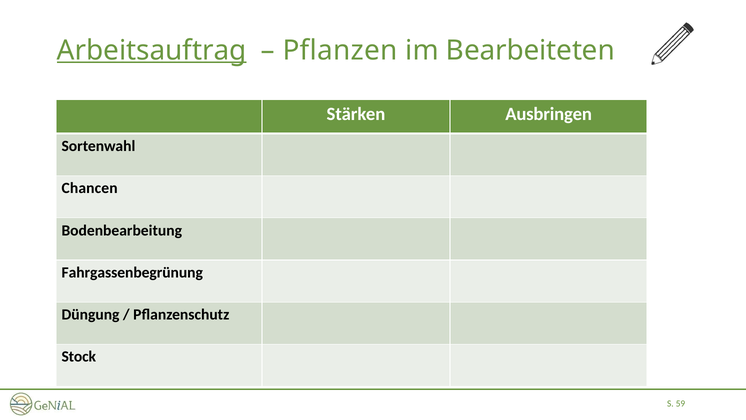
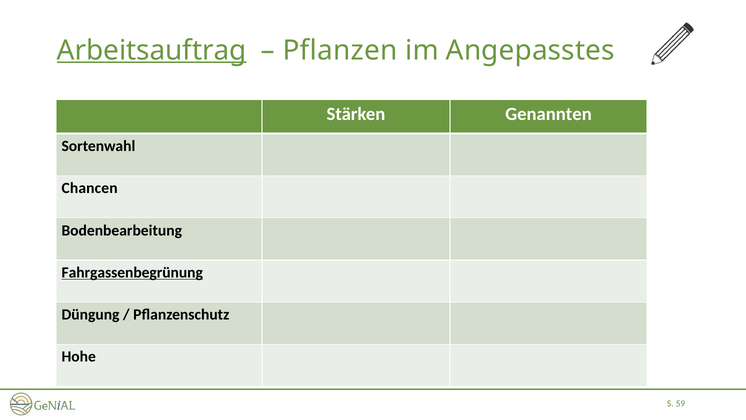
Bearbeiteten: Bearbeiteten -> Angepasstes (530, 50)
Ausbringen: Ausbringen -> Genannten (549, 114)
Fahrgassenbegrünung underline: none -> present (132, 272)
Stock: Stock -> Hohe (79, 357)
